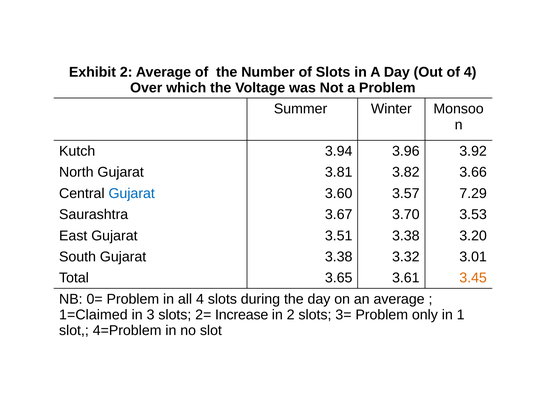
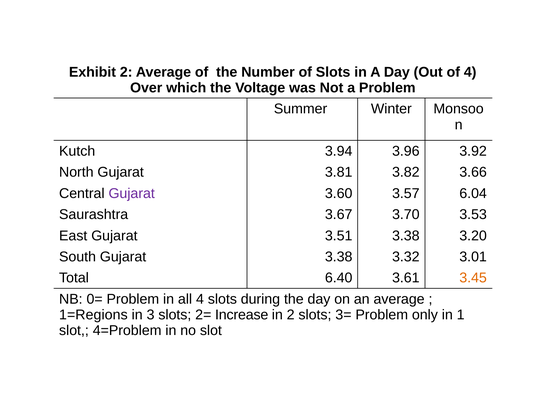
Gujarat colour: blue -> purple (132, 193)
7.29: 7.29 -> 6.04 (473, 193)
3.65: 3.65 -> 6.40 (339, 278)
1=Claimed: 1=Claimed -> 1=Regions (93, 315)
